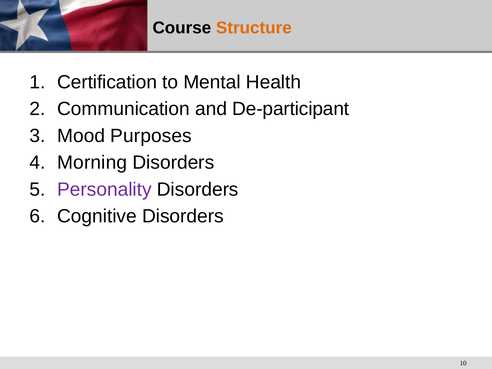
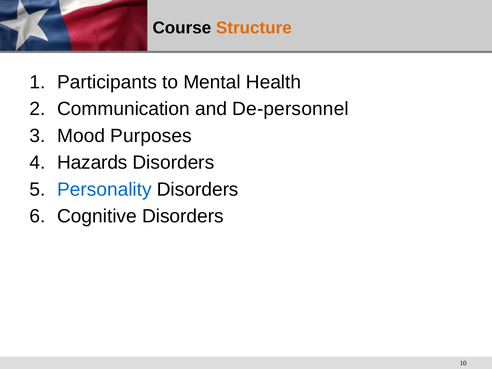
Certification: Certification -> Participants (107, 82)
De-participant: De-participant -> De-personnel (291, 109)
Morning: Morning -> Hazards (92, 163)
Personality colour: purple -> blue (104, 189)
